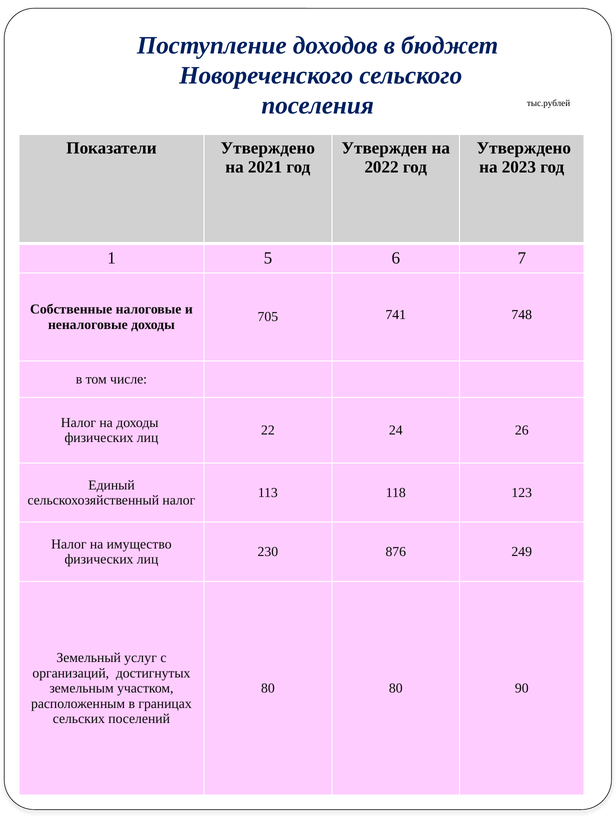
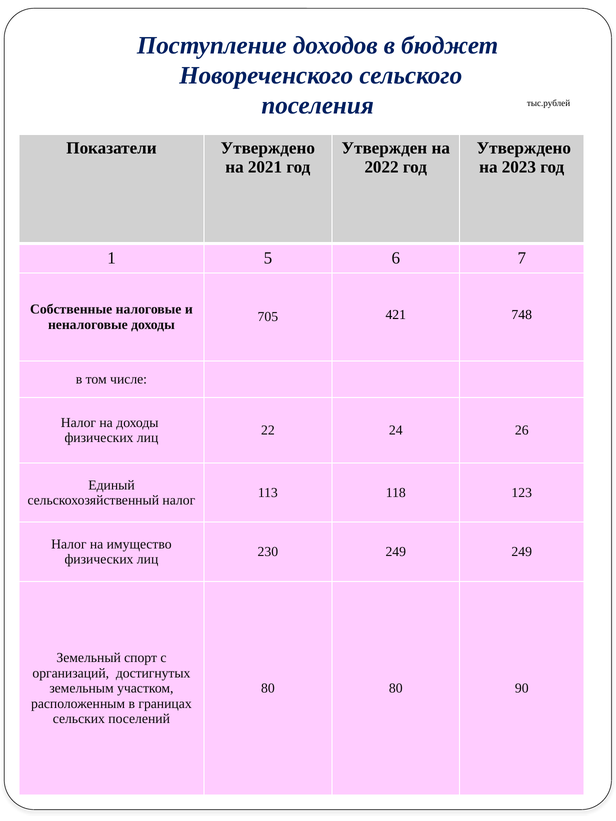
741: 741 -> 421 (396, 315)
230 876: 876 -> 249 (396, 552)
услуг: услуг -> спорт (141, 658)
